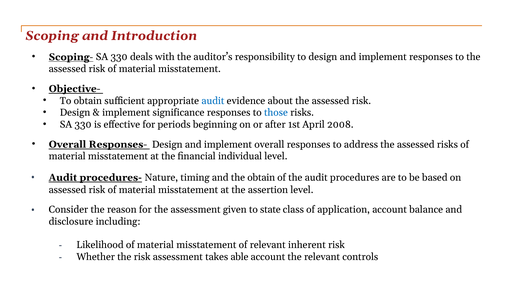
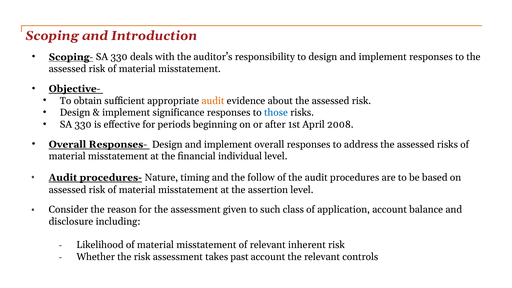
audit colour: blue -> orange (213, 101)
the obtain: obtain -> follow (261, 178)
state: state -> such (270, 210)
able: able -> past (239, 257)
